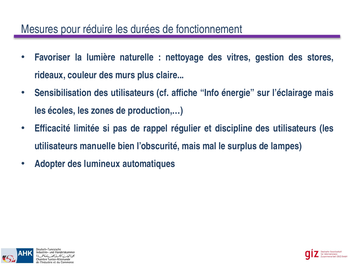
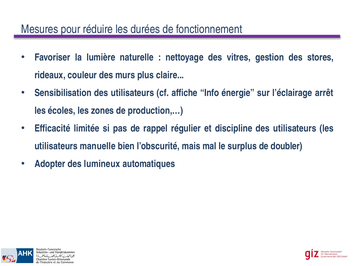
l’éclairage mais: mais -> arrêt (324, 93)
lampes: lampes -> doubler (286, 146)
